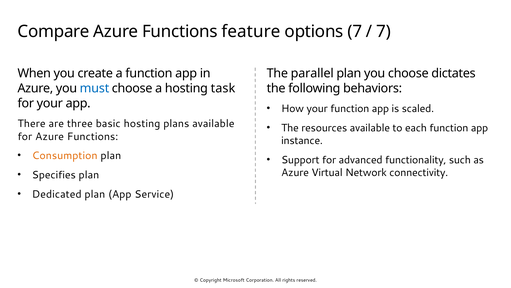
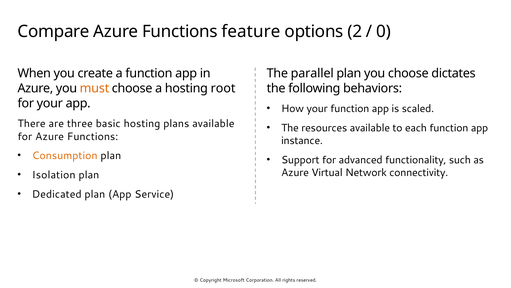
options 7: 7 -> 2 (355, 31)
7: 7 -> 0 (384, 31)
must colour: blue -> orange (94, 88)
task: task -> root (223, 88)
Specifies: Specifies -> Isolation (54, 175)
